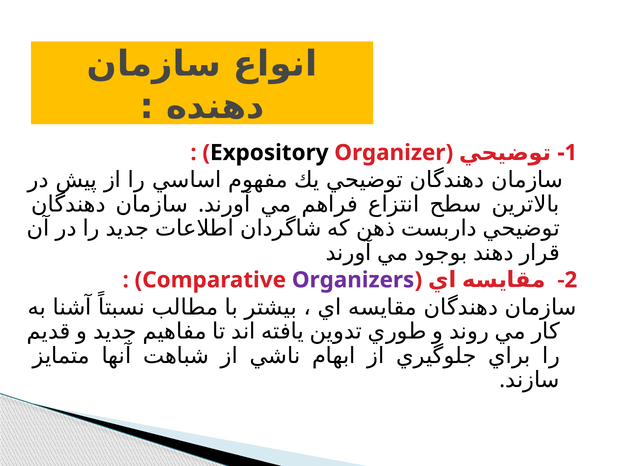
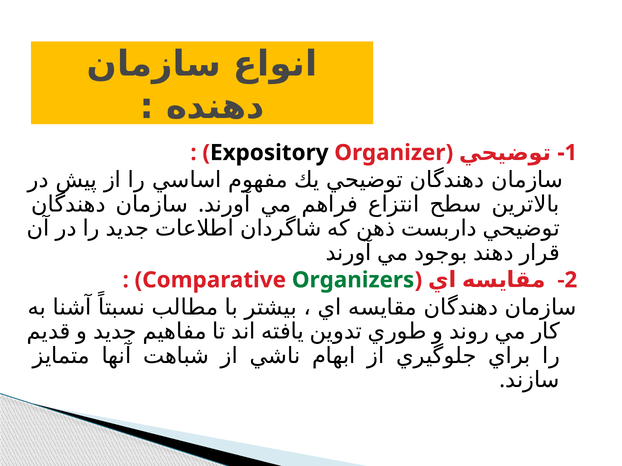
Organizers colour: purple -> green (353, 280)
